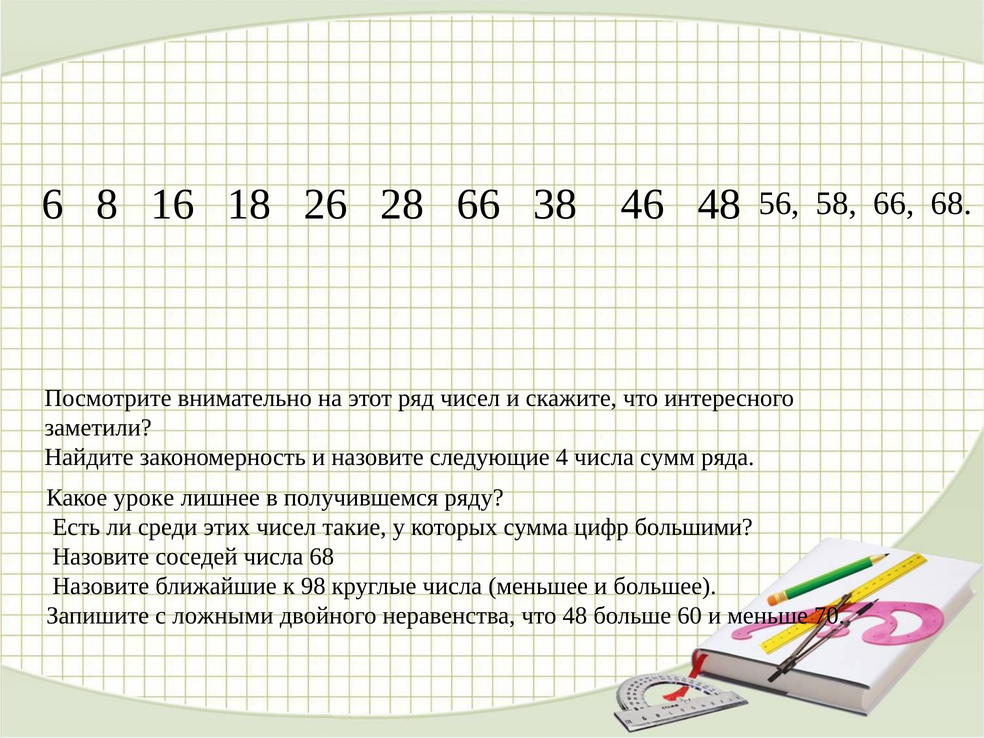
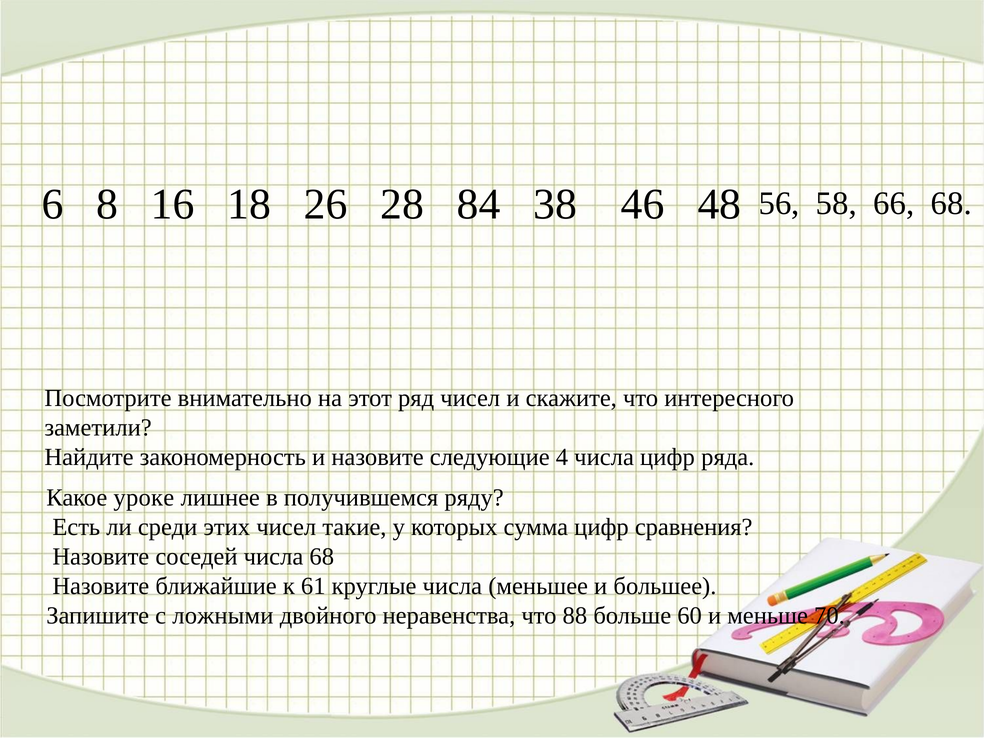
28 66: 66 -> 84 (479, 204)
числа сумм: сумм -> цифр (667, 457)
большими: большими -> сравнения (694, 527)
98: 98 -> 61 (313, 586)
что 48: 48 -> 88 (575, 615)
